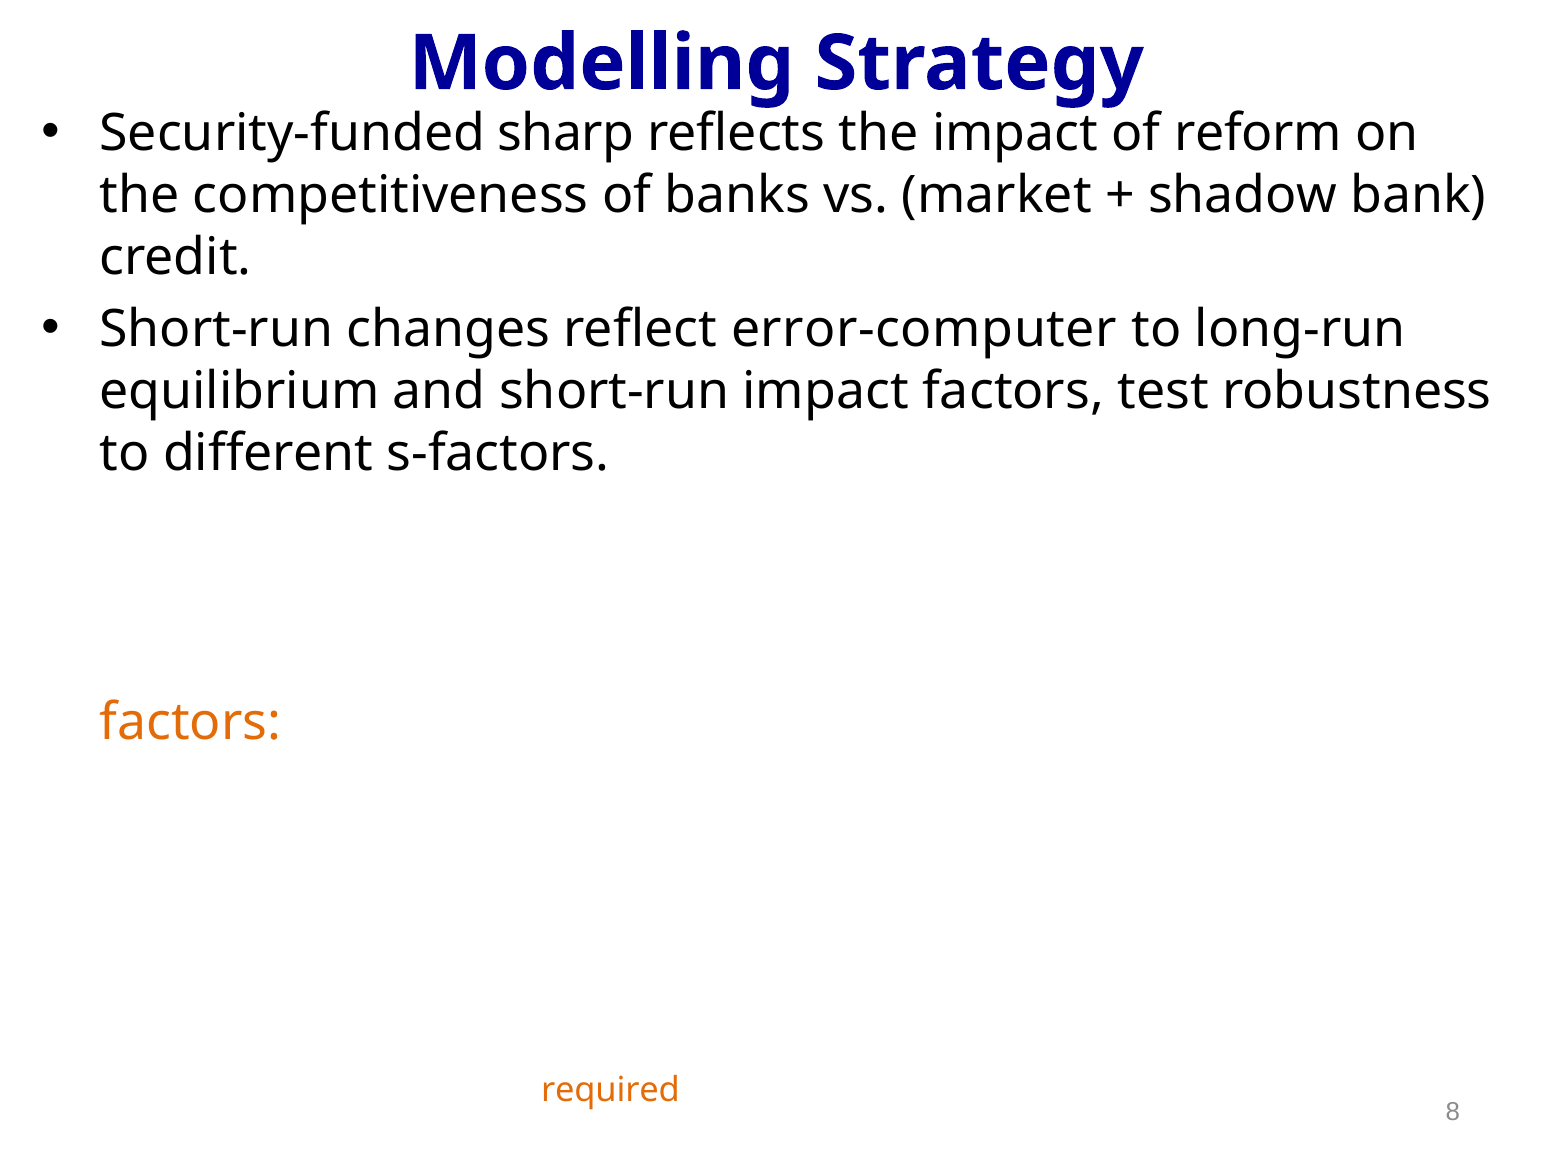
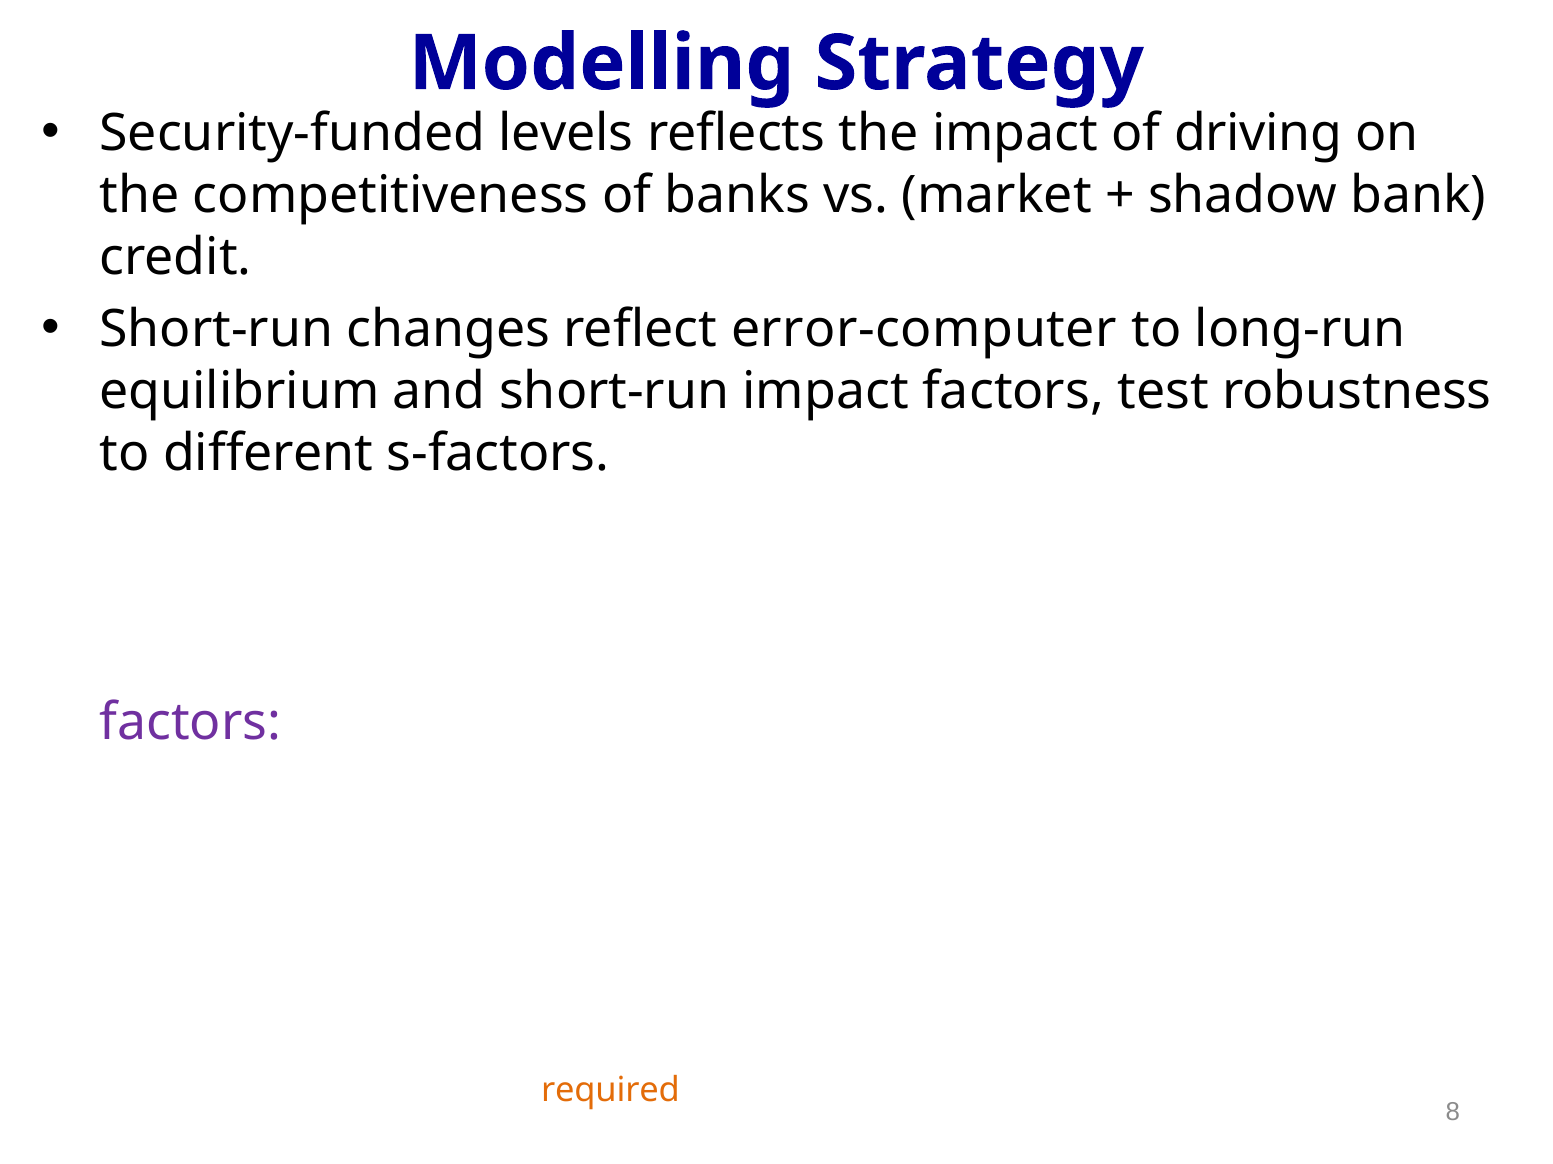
sharp: sharp -> levels (566, 133)
reform: reform -> driving (1258, 133)
factors colour: orange -> purple (190, 723)
